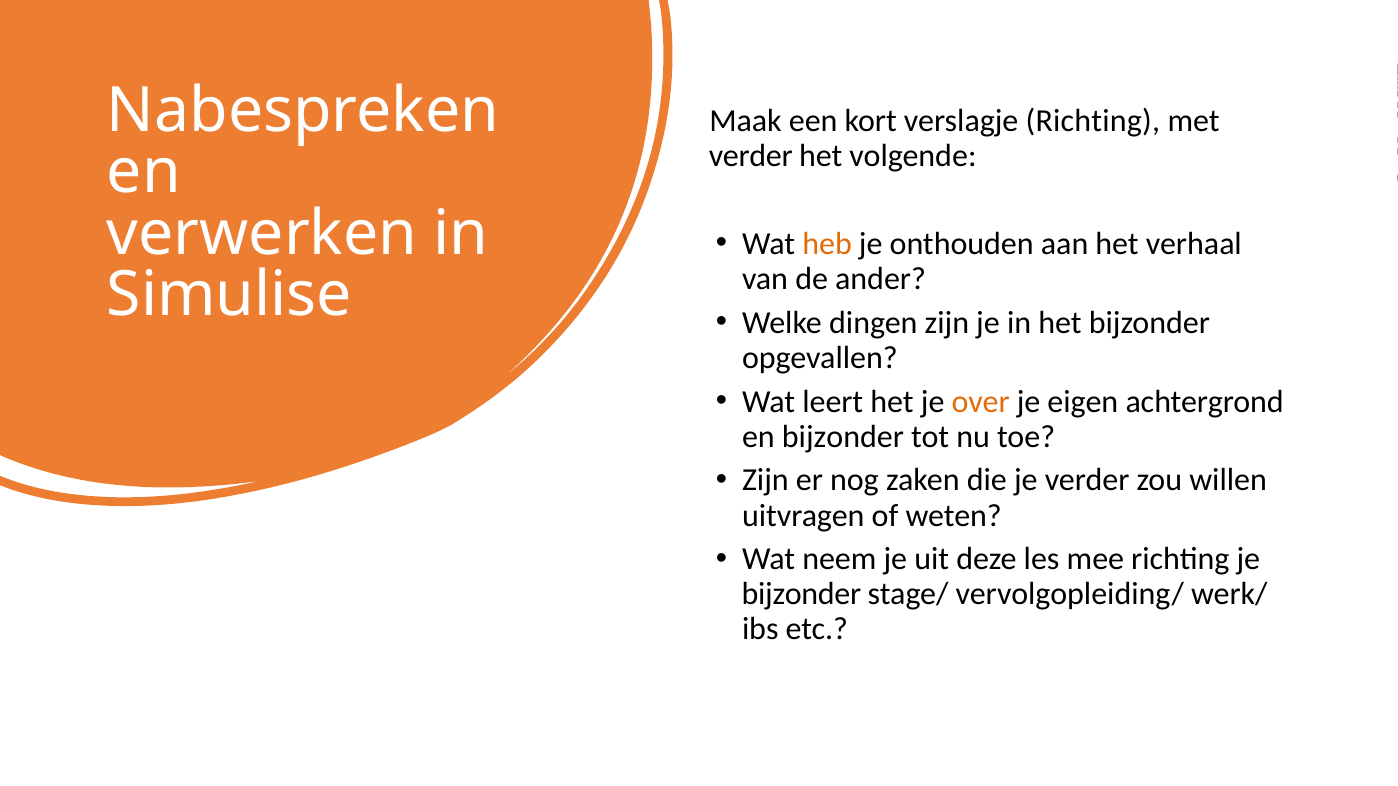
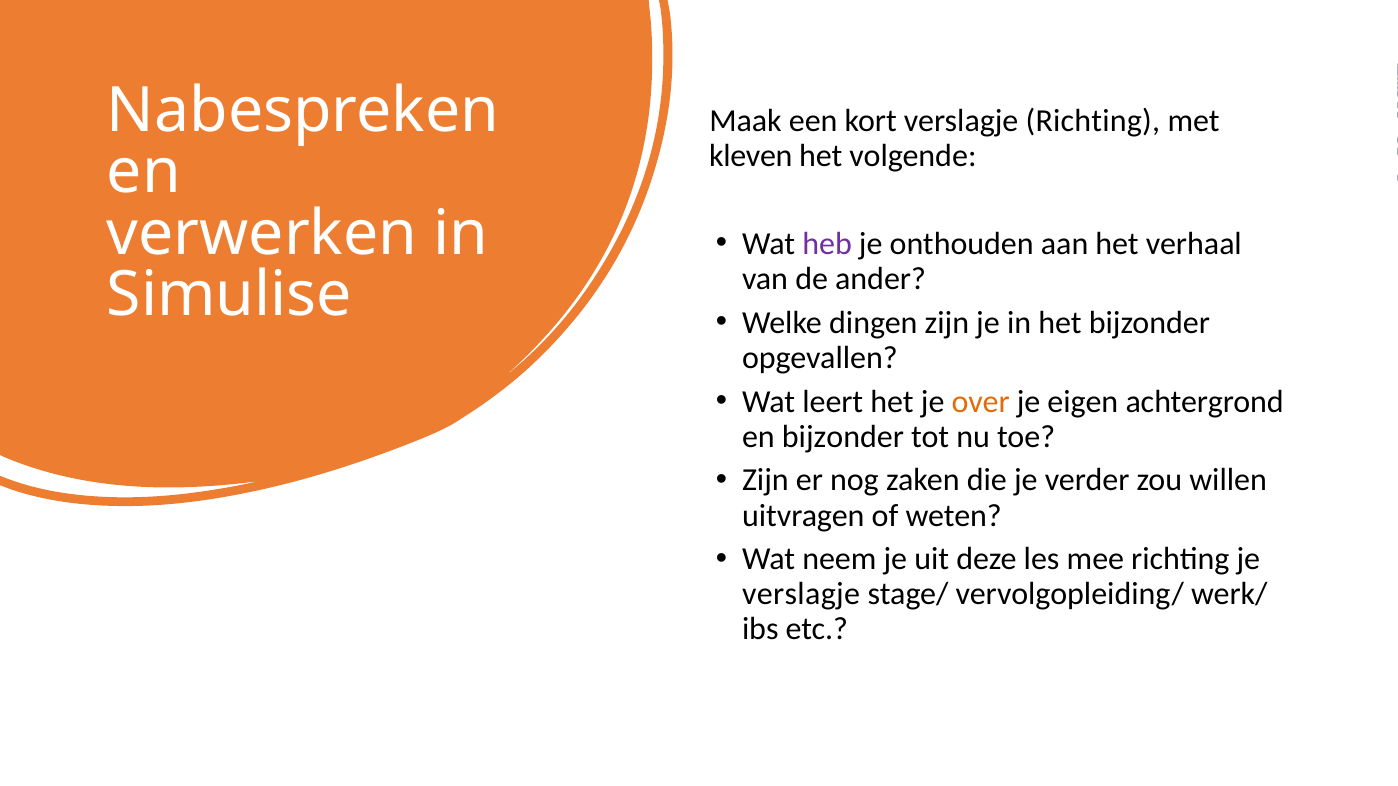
verder: verder -> kleven (751, 156)
heb colour: orange -> purple (827, 244)
bijzonder: bijzonder -> verslagje (801, 595)
